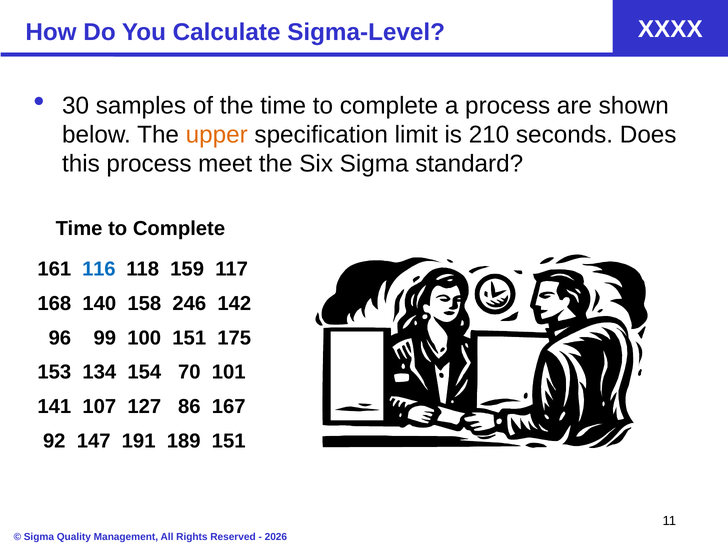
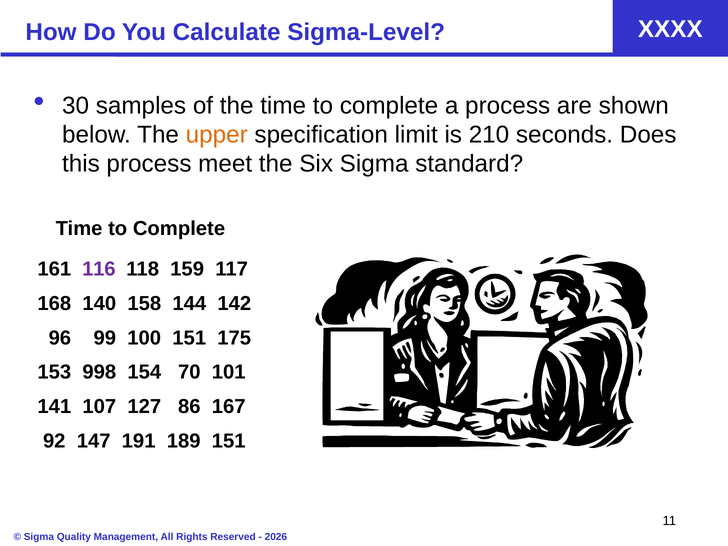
116 colour: blue -> purple (99, 269)
246: 246 -> 144 (189, 303)
134: 134 -> 998 (99, 372)
